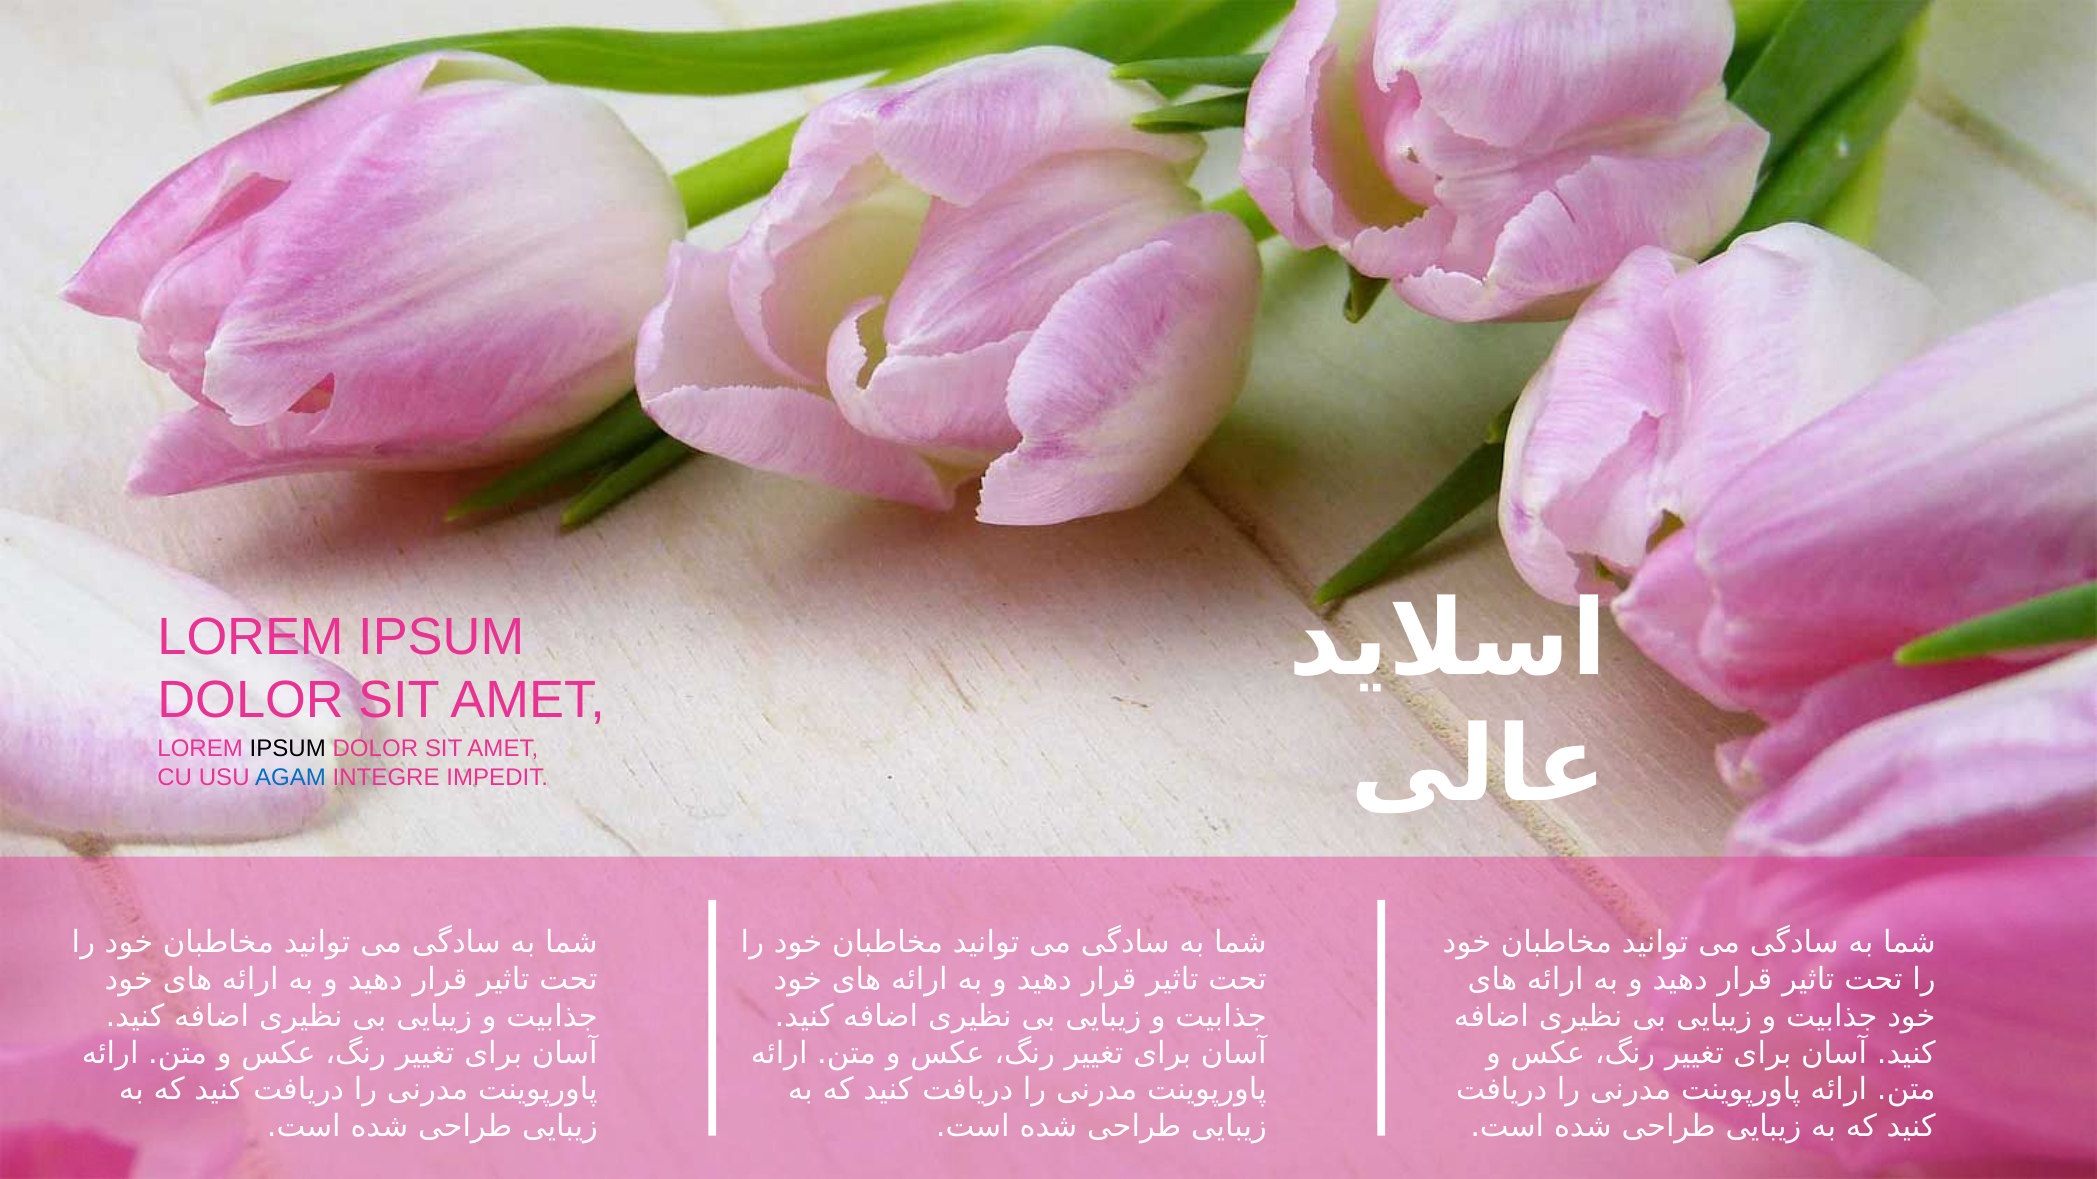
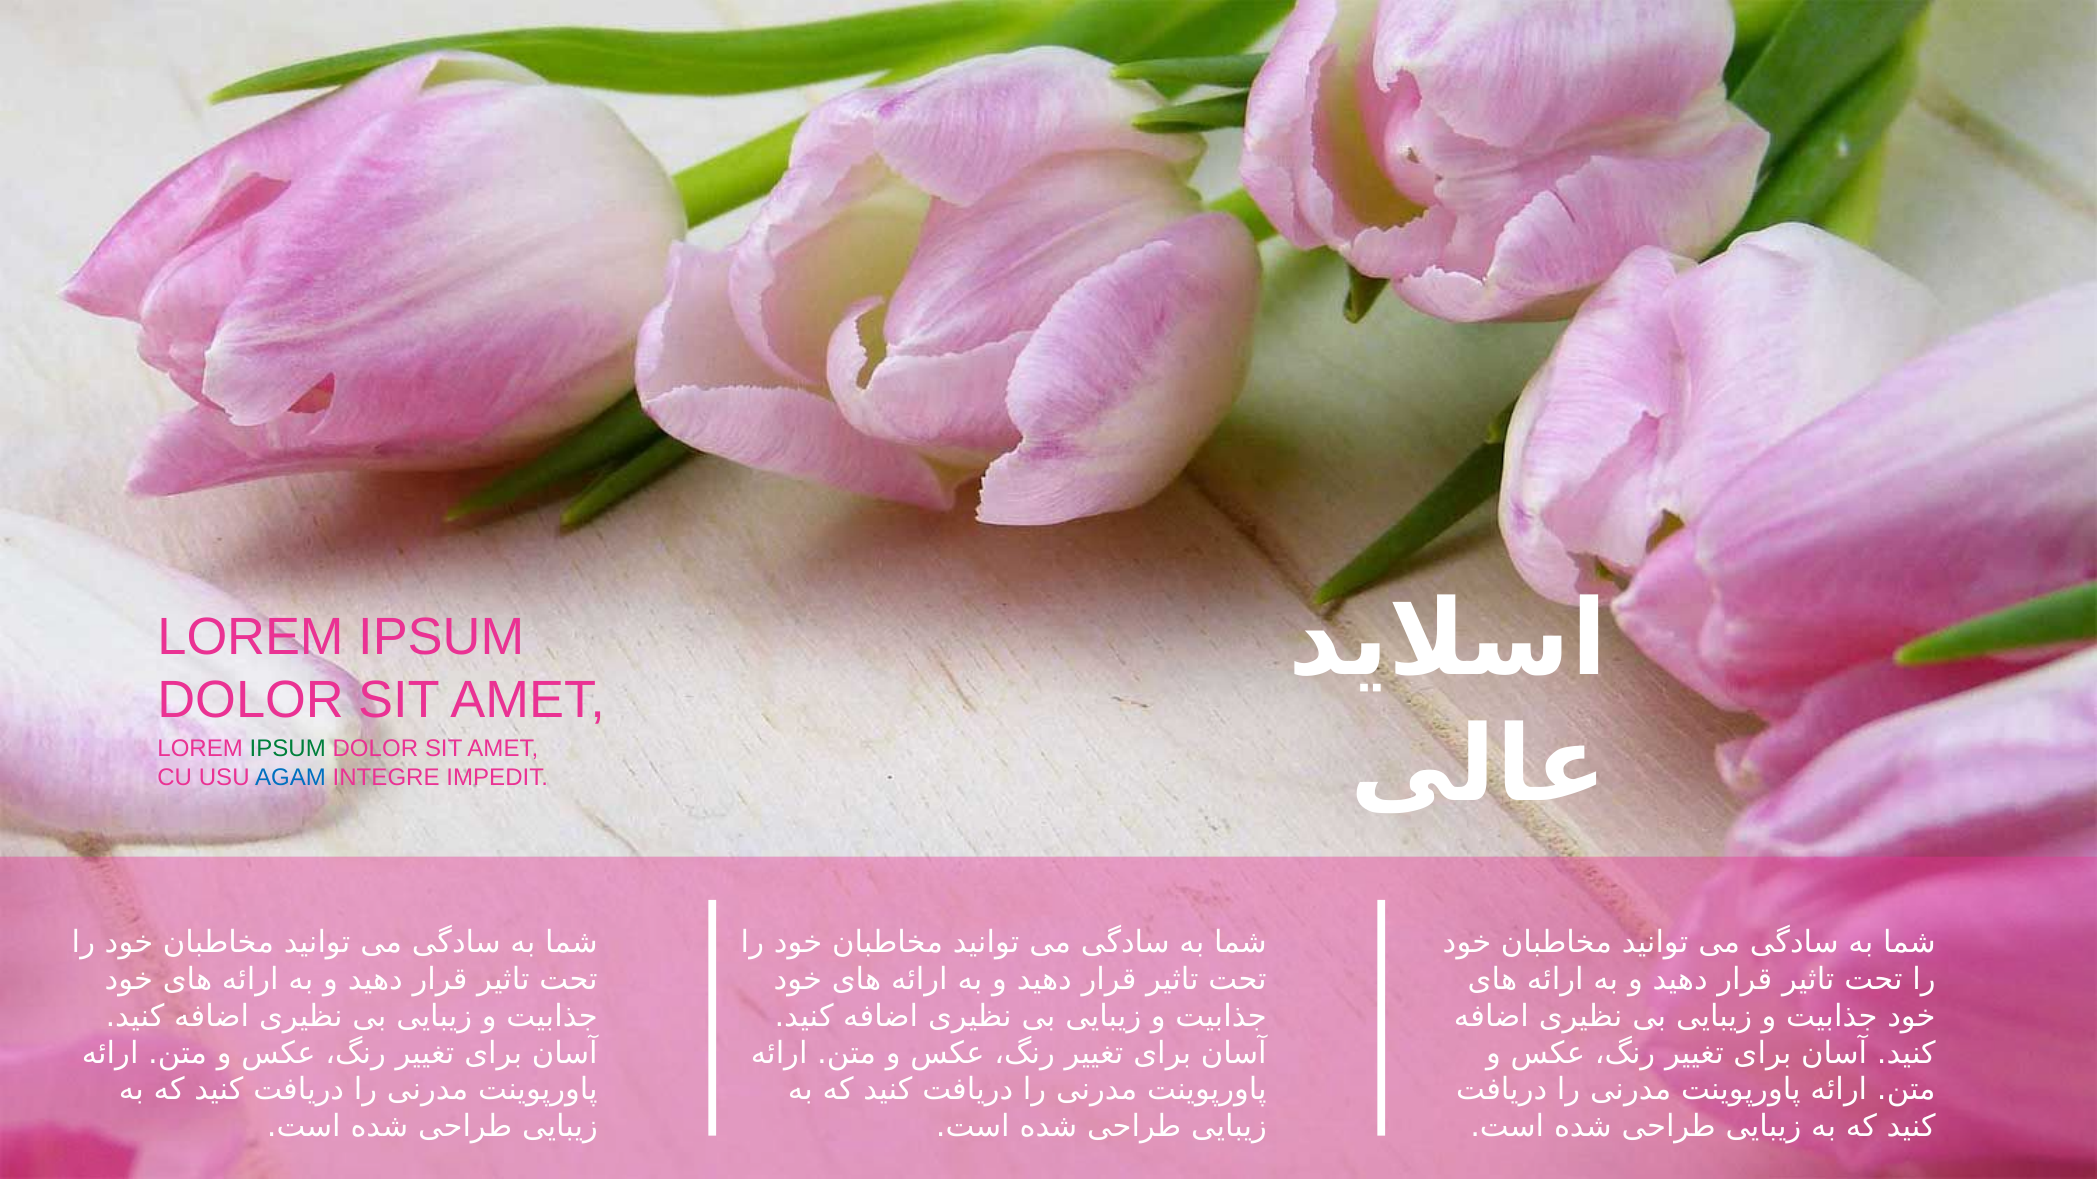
IPSUM colour: black -> green (288, 749)
